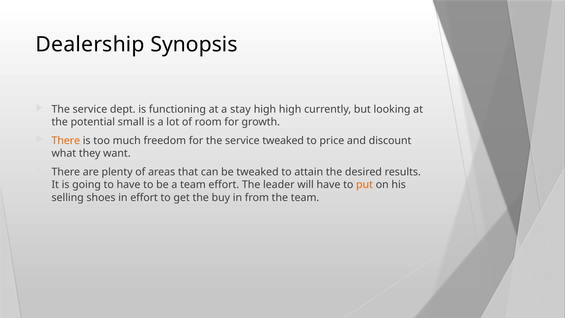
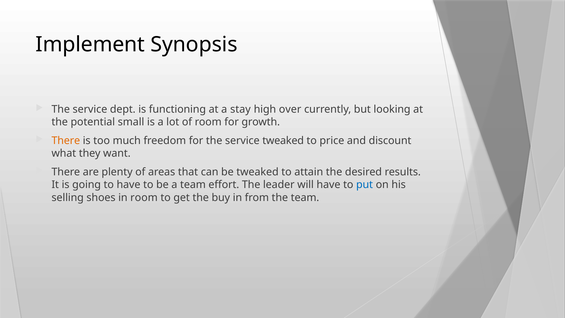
Dealership: Dealership -> Implement (90, 45)
high high: high -> over (290, 109)
put colour: orange -> blue (365, 185)
in effort: effort -> room (144, 197)
